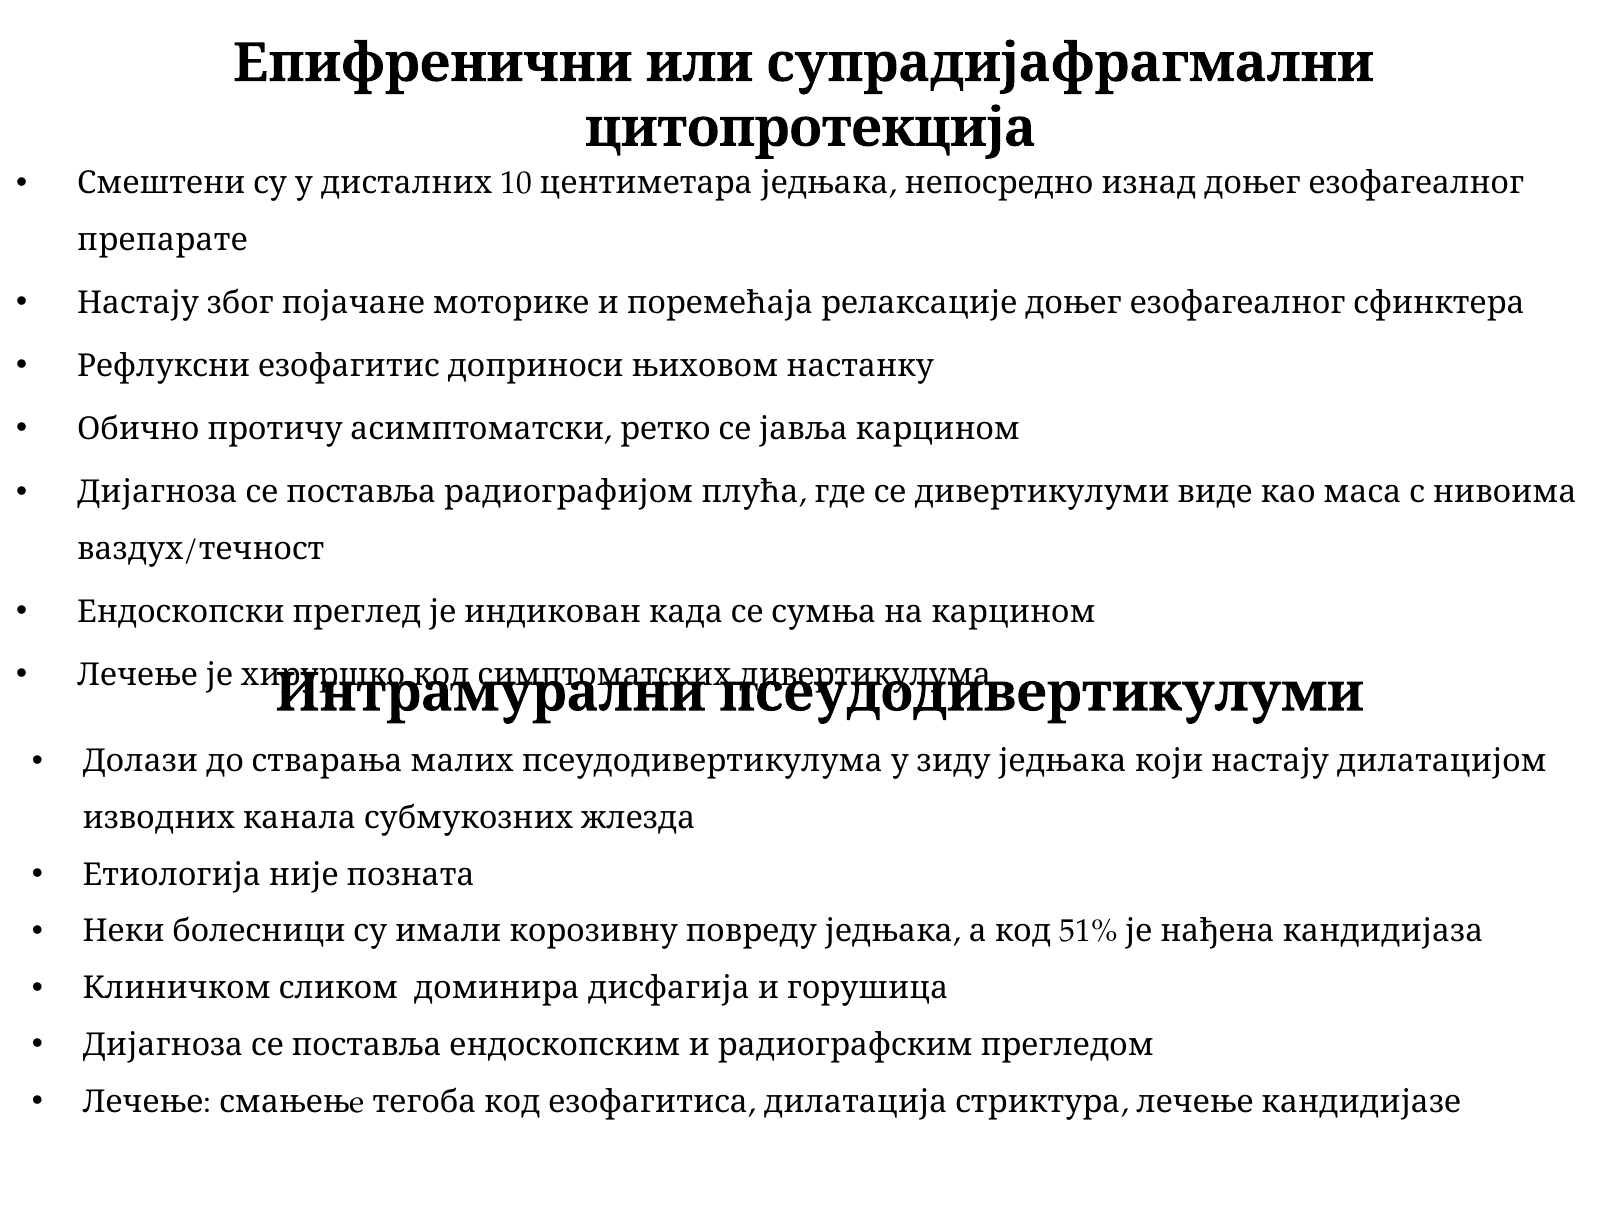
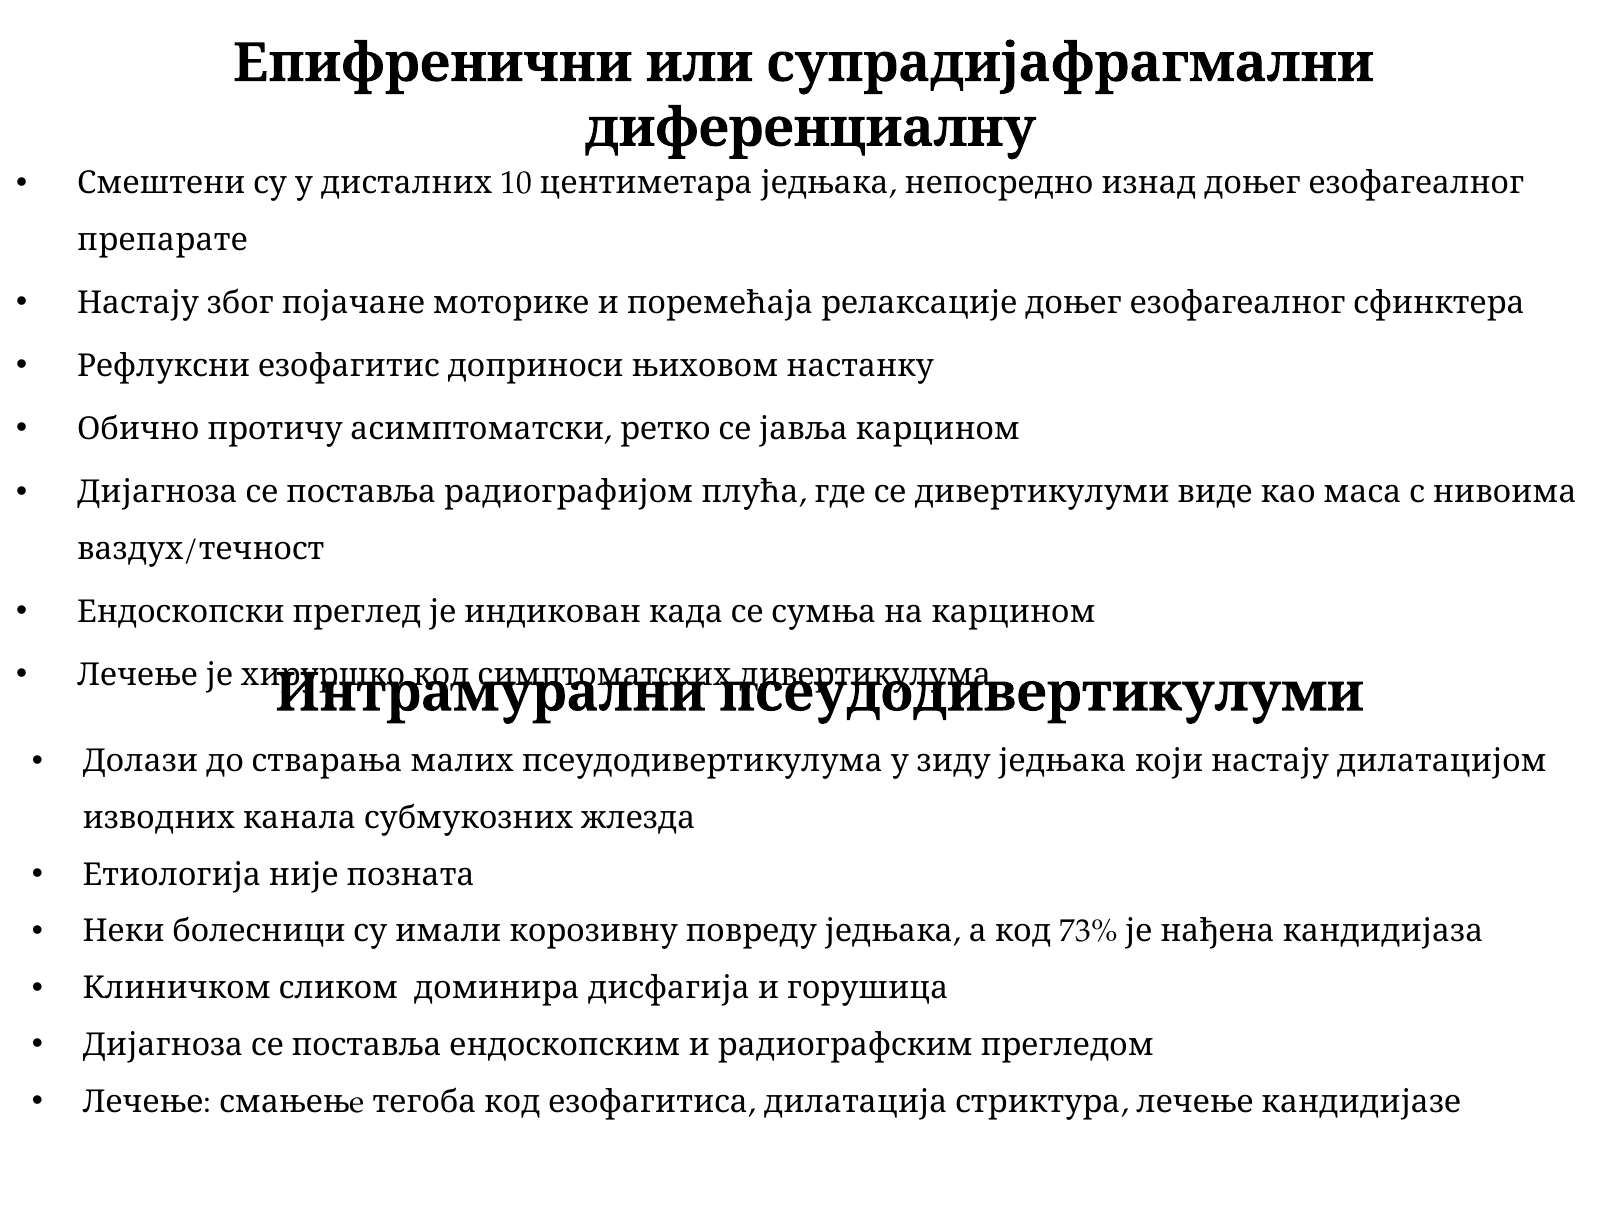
цитопротекција: цитопротекција -> диференциалну (811, 128)
51%: 51% -> 73% (1089, 931)
